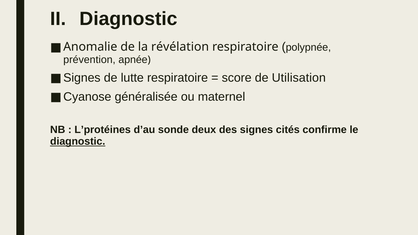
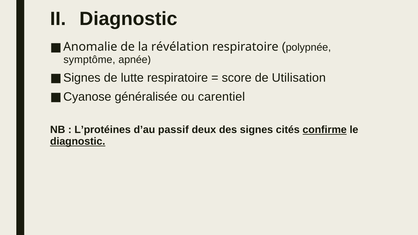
prévention: prévention -> symptôme (89, 60)
maternel: maternel -> carentiel (221, 97)
sonde: sonde -> passif (173, 130)
confirme underline: none -> present (325, 130)
